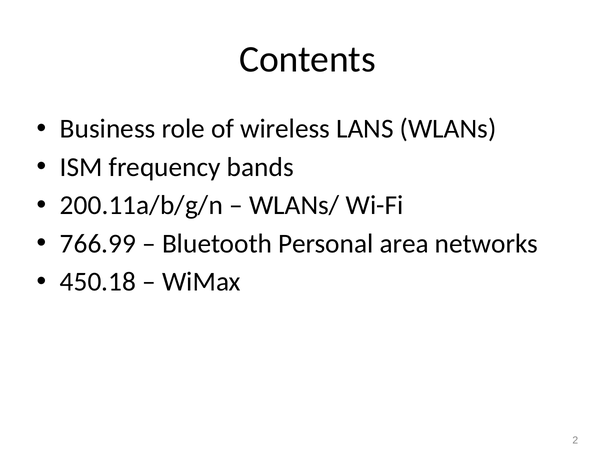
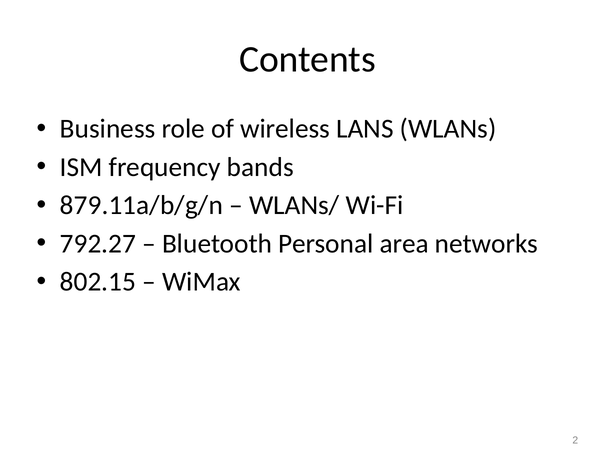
200.11a/b/g/n: 200.11a/b/g/n -> 879.11a/b/g/n (141, 206)
766.99: 766.99 -> 792.27 (98, 244)
450.18: 450.18 -> 802.15 (98, 282)
